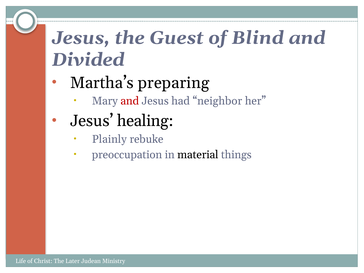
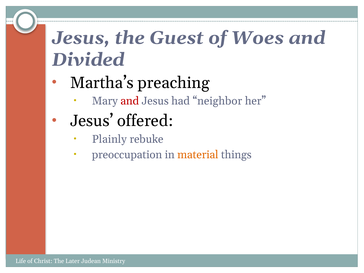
Blind: Blind -> Woes (258, 38)
preparing: preparing -> preaching (174, 83)
healing: healing -> offered (145, 121)
material colour: black -> orange (198, 155)
